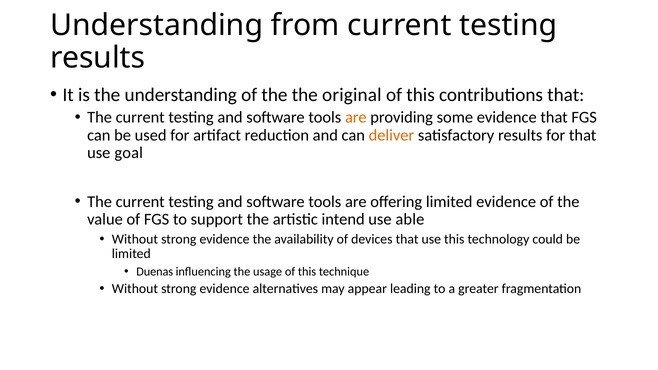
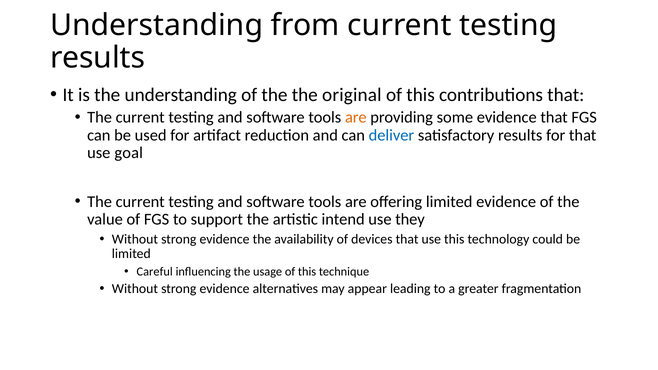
deliver colour: orange -> blue (391, 135)
able: able -> they (410, 220)
Duenas: Duenas -> Careful (155, 272)
